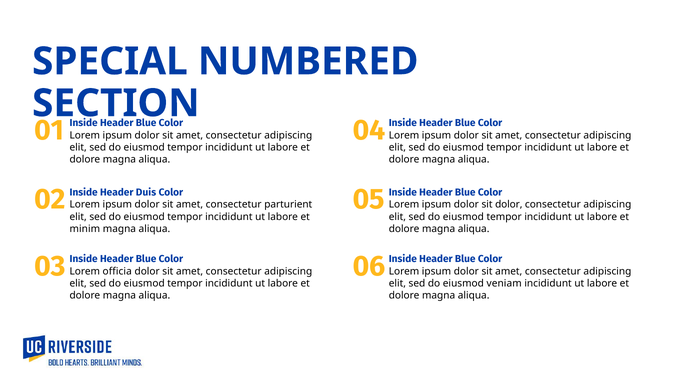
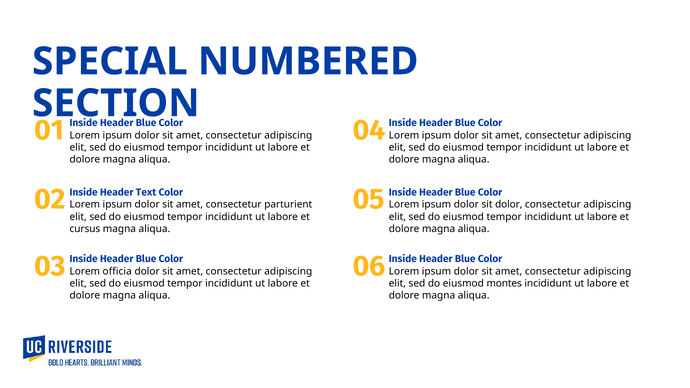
Header Duis: Duis -> Text (146, 193)
minim: minim -> cursus (85, 229)
veniam: veniam -> montes (504, 283)
